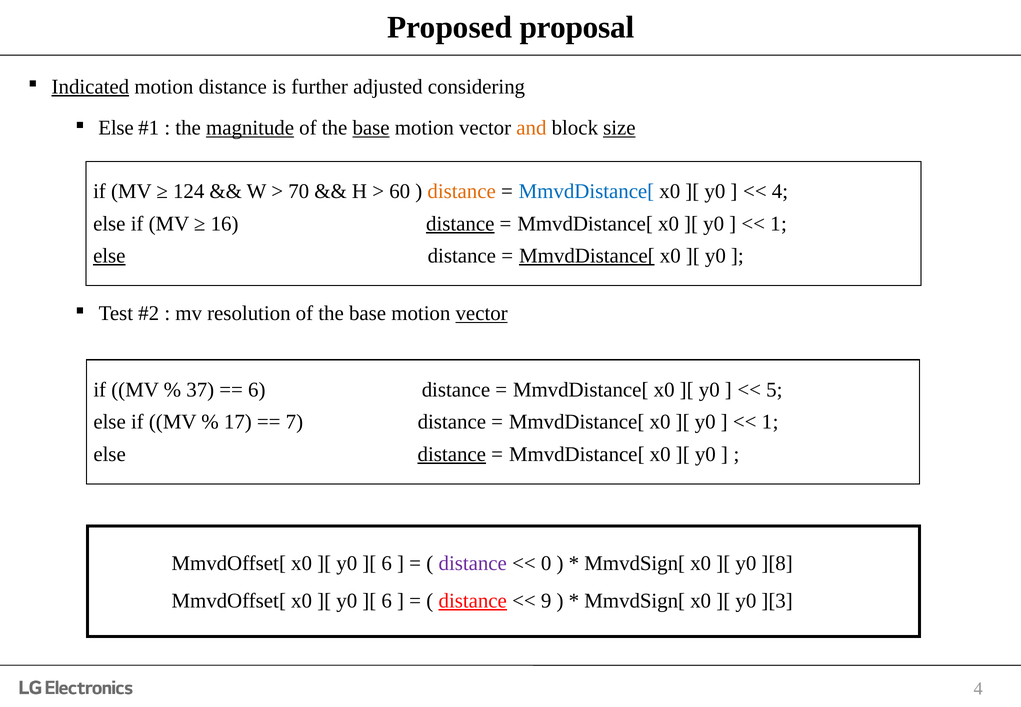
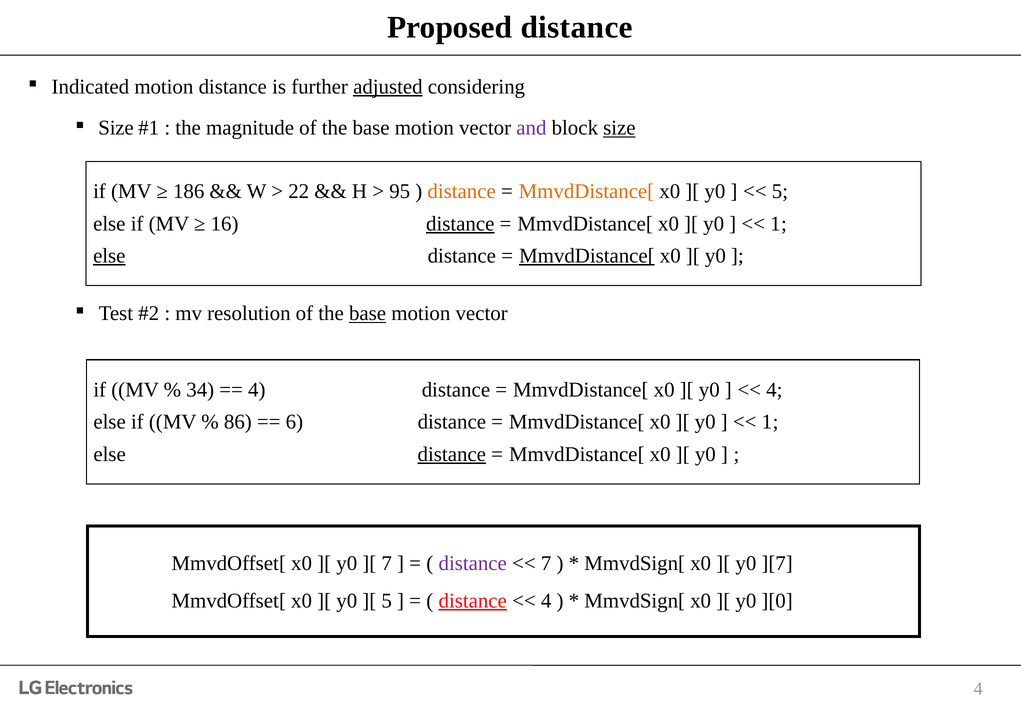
Proposed proposal: proposal -> distance (577, 27)
Indicated underline: present -> none (90, 87)
adjusted underline: none -> present (388, 87)
Else: Else -> Size (116, 128)
magnitude underline: present -> none (250, 128)
base underline: present -> none (371, 128)
and colour: orange -> purple (531, 128)
124: 124 -> 186 (189, 191)
70: 70 -> 22 (299, 191)
60: 60 -> 95 (400, 191)
MmvdDistance[ colour: blue -> orange (586, 191)
4: 4 -> 5 (780, 191)
base underline: none -> present (368, 313)
vector underline: present -> none (482, 313)
37: 37 -> 34 (200, 390)
6: 6 -> 4 (257, 390)
5: 5 -> 4 (774, 390)
17: 17 -> 86 (238, 422)
7: 7 -> 6 (294, 422)
6: 6 -> 7 (387, 563)
0: 0 -> 7 (546, 563)
][8: ][8 -> ][7 (777, 563)
6: 6 -> 5 (387, 601)
9: 9 -> 4 (546, 601)
][3: ][3 -> ][0 (777, 601)
